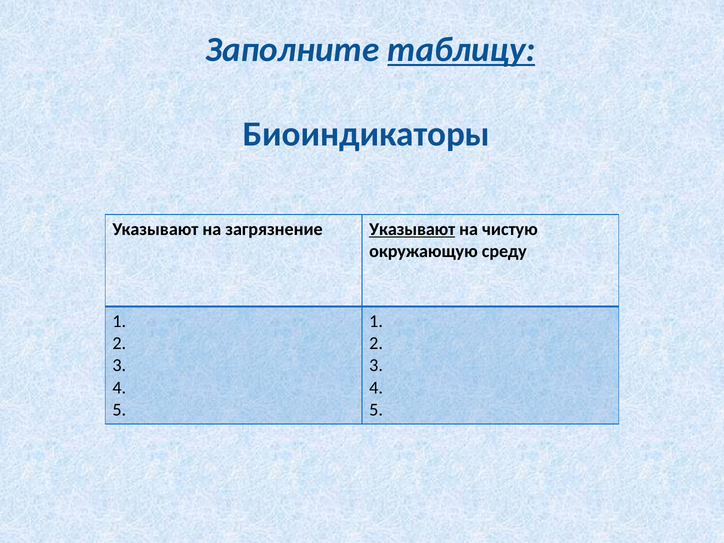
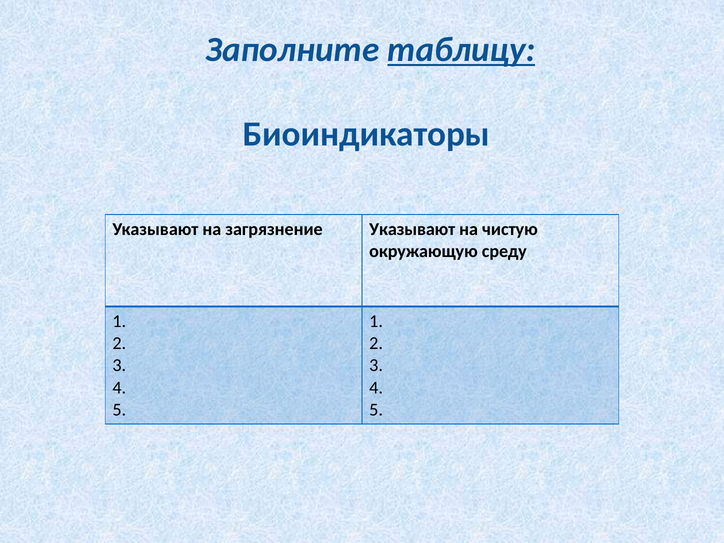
Указывают underline: present -> none (412, 229)
